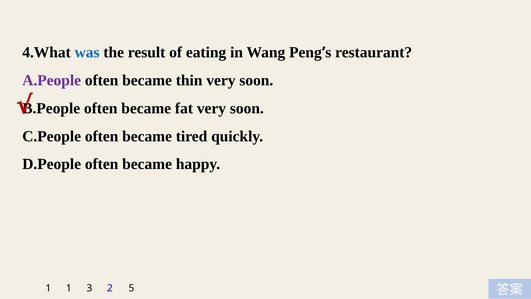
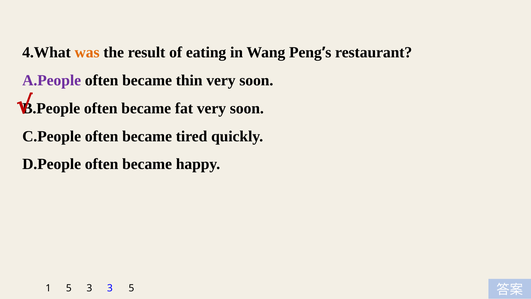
was colour: blue -> orange (87, 53)
1 1: 1 -> 5 (69, 288)
3 2: 2 -> 3 (110, 288)
